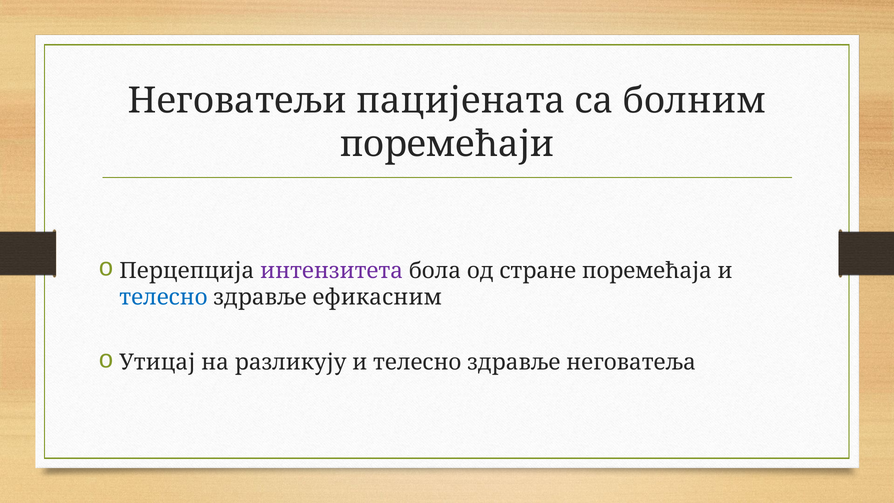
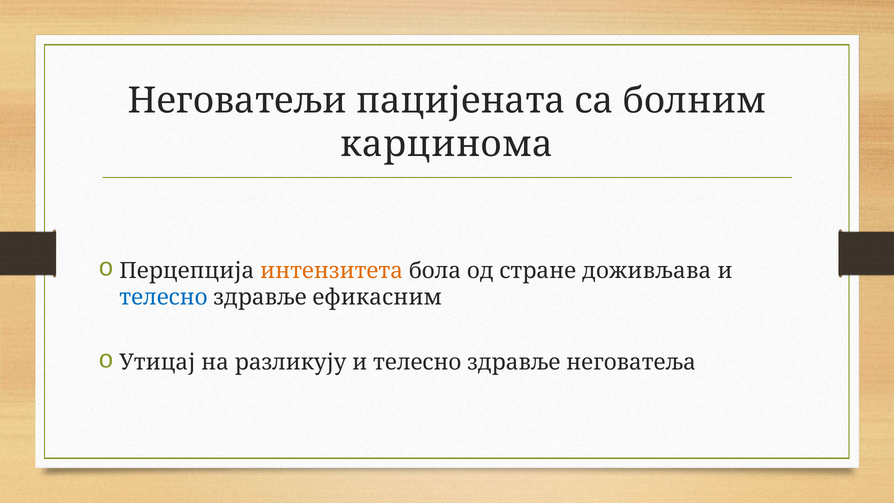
поремећаји: поремећаји -> карцинома (447, 144)
интензитета colour: purple -> orange (332, 271)
поремећаја: поремећаја -> доживљава (647, 271)
